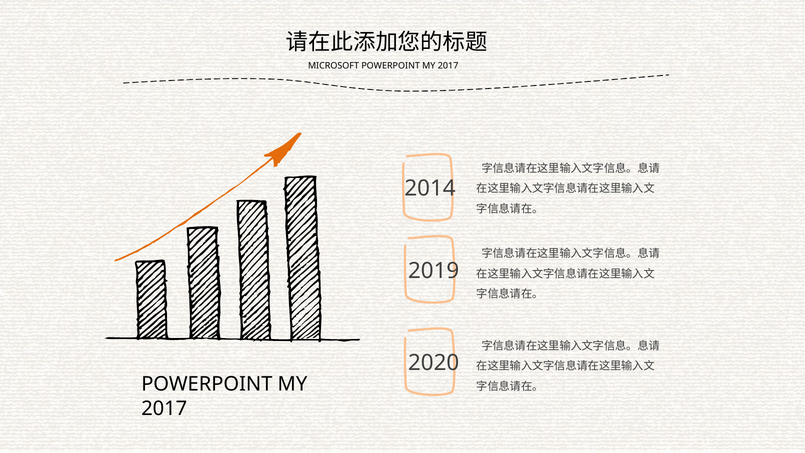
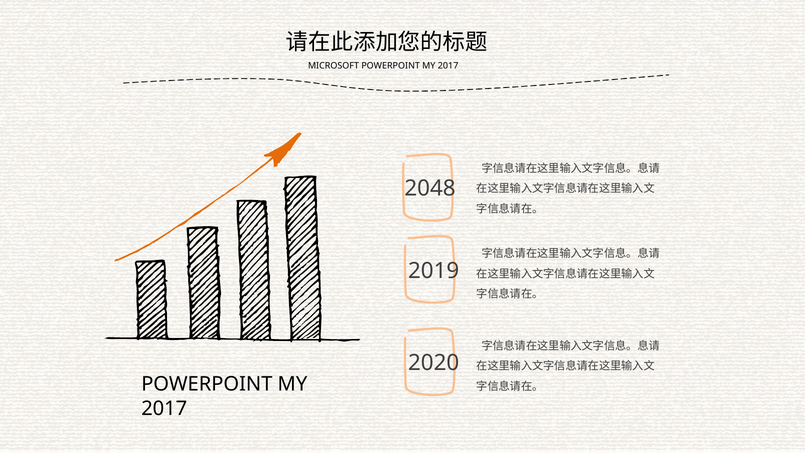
2014: 2014 -> 2048 (430, 188)
